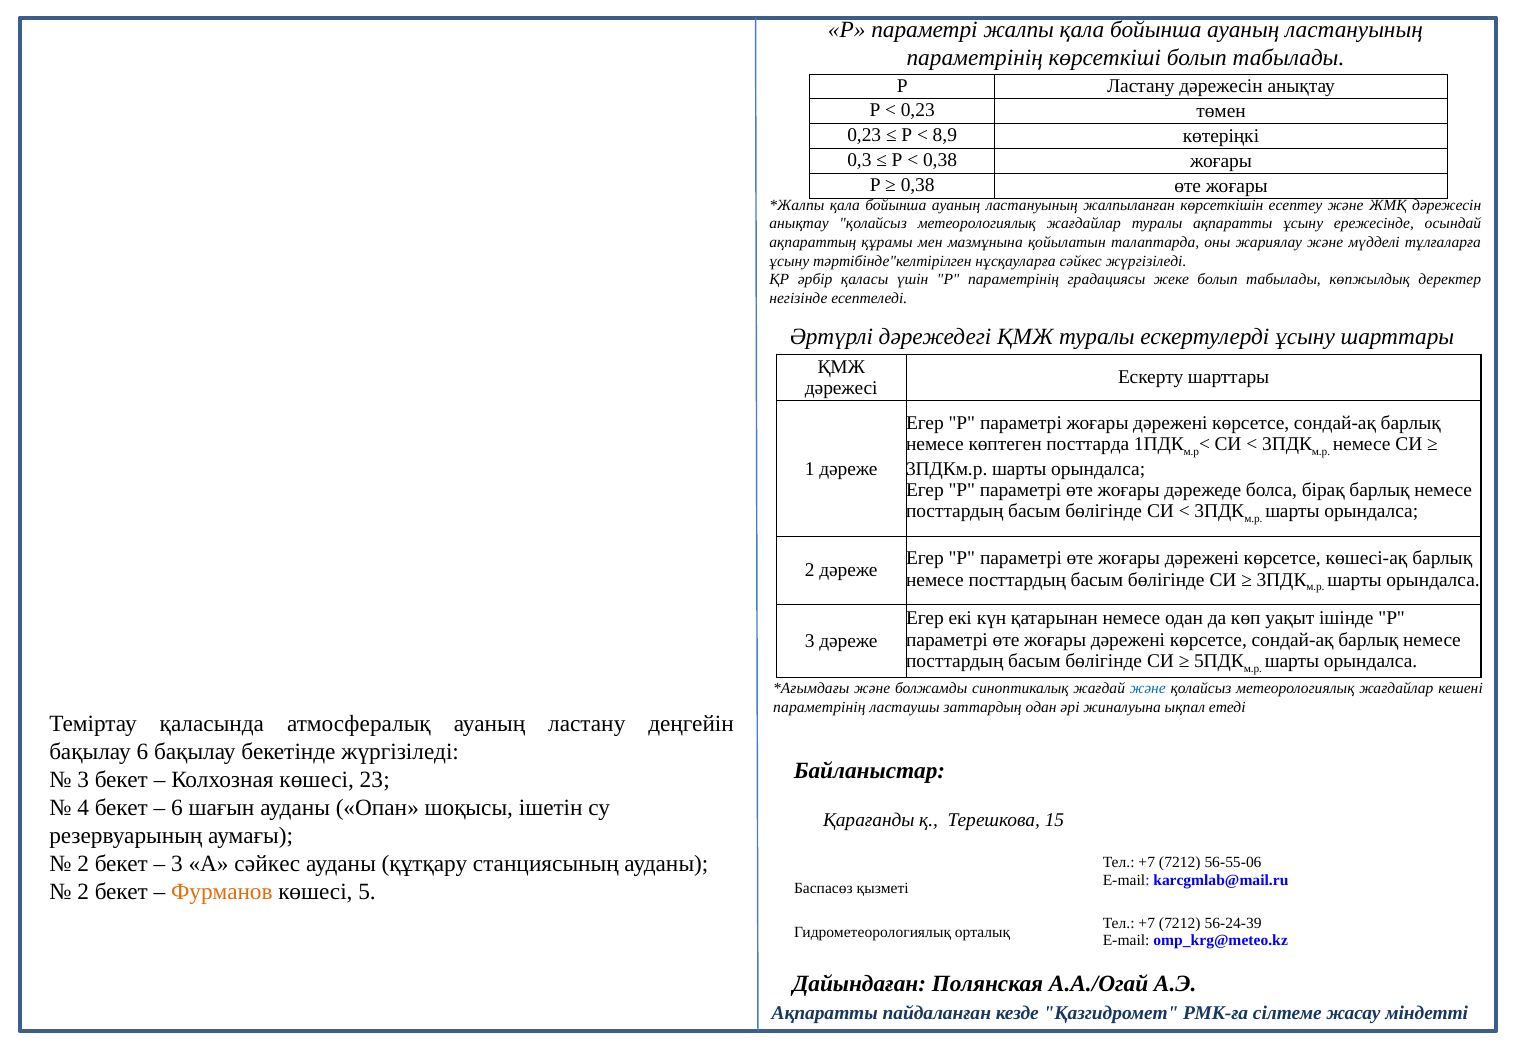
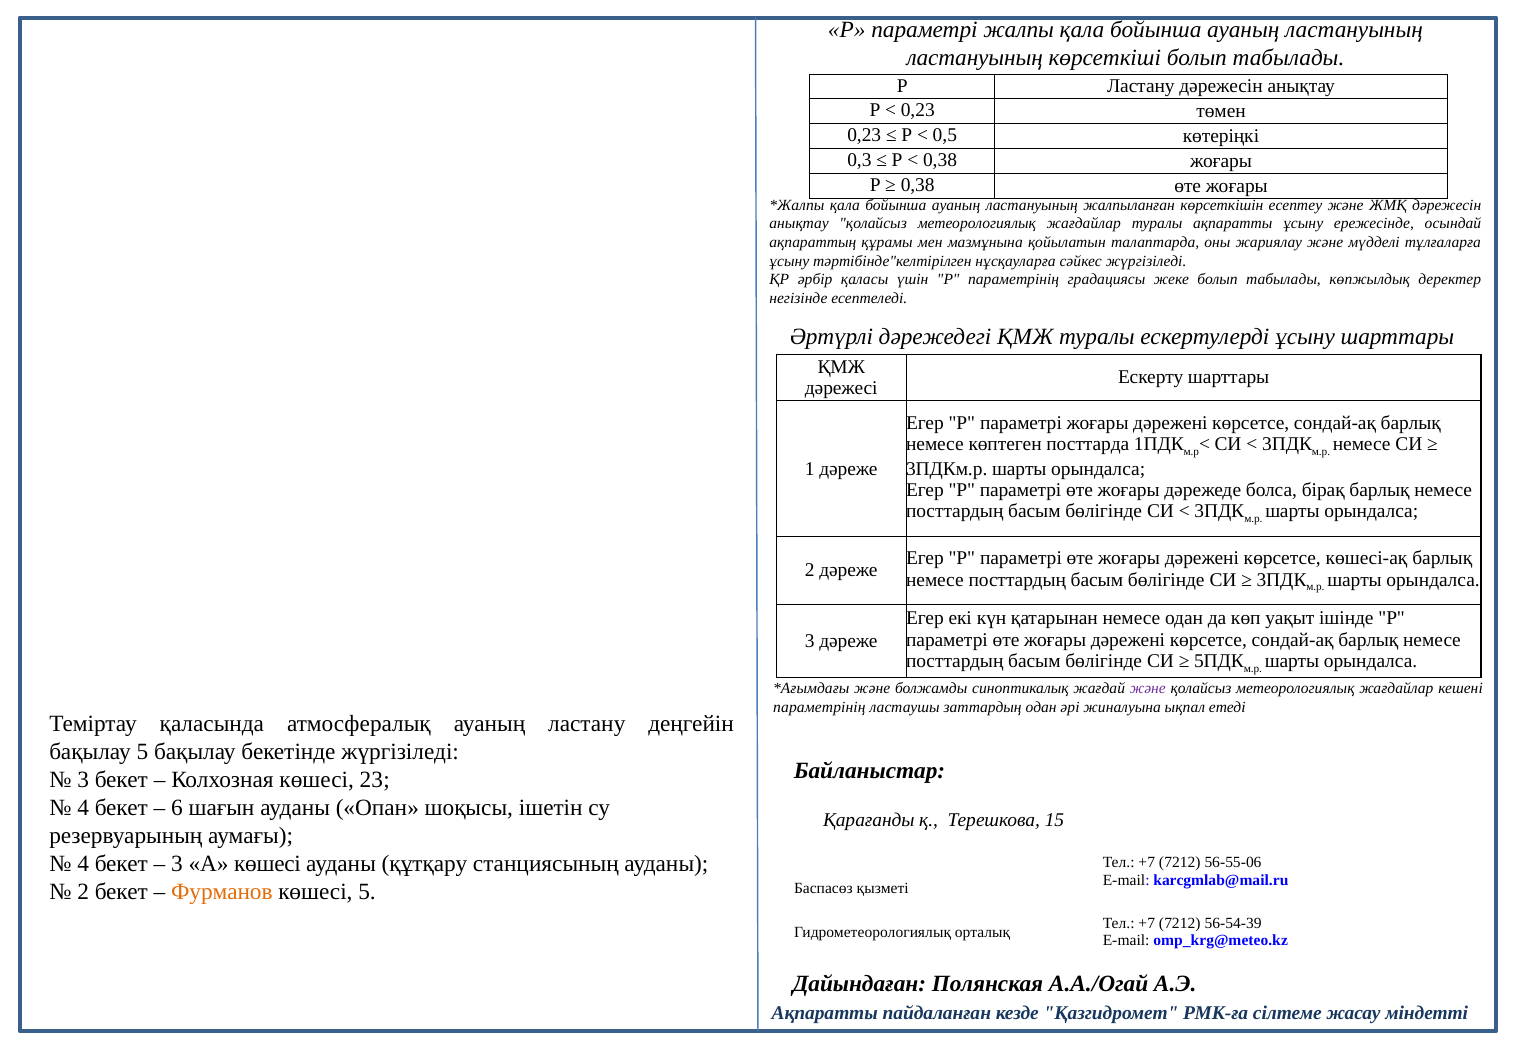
параметрінің: параметрінің -> ластануының (975, 58)
8,9: 8,9 -> 0,5 (945, 135)
және colour: blue -> purple (1148, 689)
бақылау 6: 6 -> 5 (142, 752)
2: 2 -> 4 (83, 864)
А сәйкес: сәйкес -> көшесі (268, 864)
56-24-39: 56-24-39 -> 56-54-39 (1233, 924)
